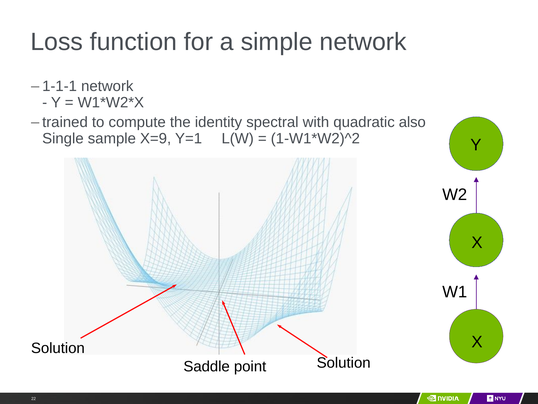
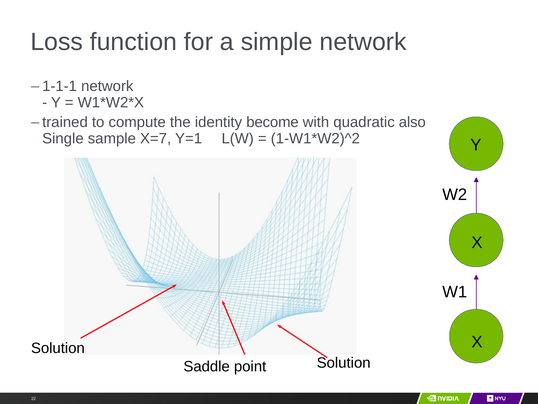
spectral: spectral -> become (272, 122)
X=9: X=9 -> X=7 (156, 138)
